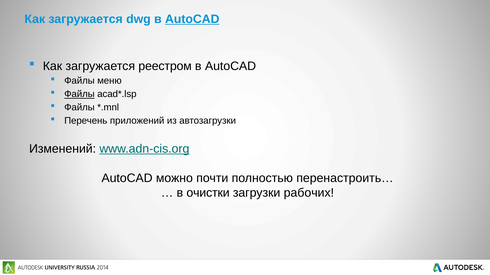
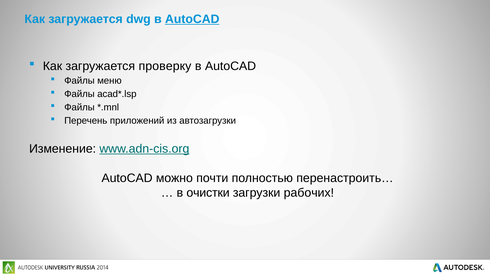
реестром: реестром -> проверку (165, 66)
Файлы underline: present -> none (79, 94)
Изменений: Изменений -> Изменение (63, 149)
